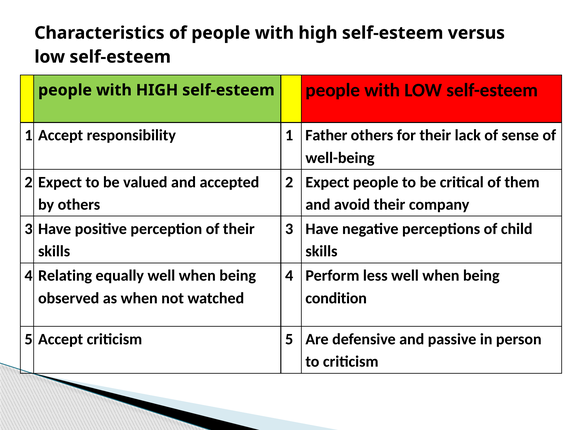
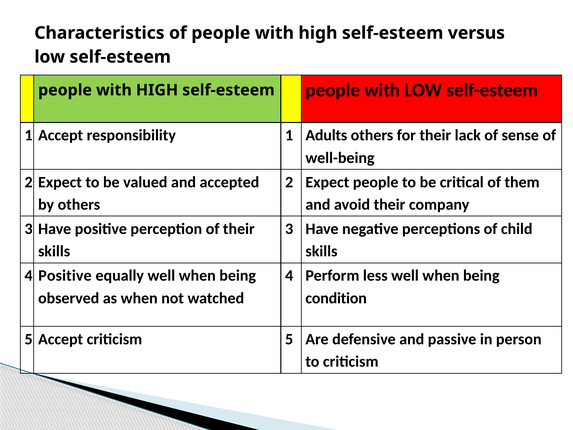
Father: Father -> Adults (326, 135)
4 Relating: Relating -> Positive (65, 276)
